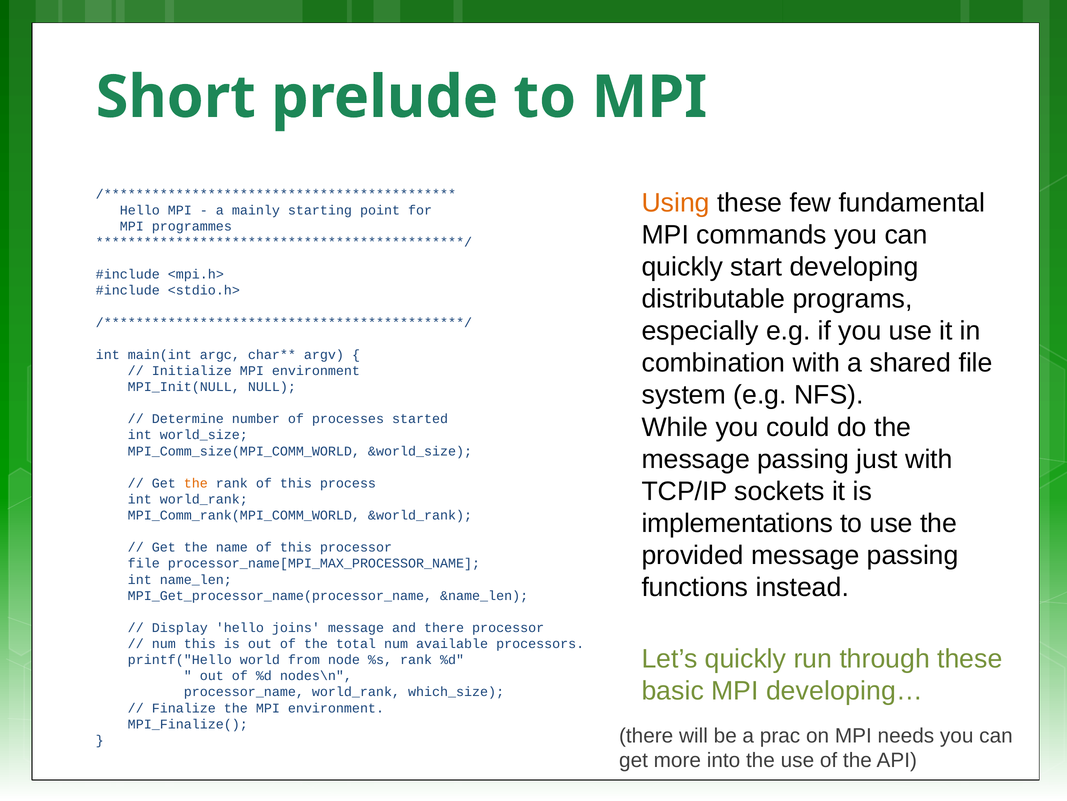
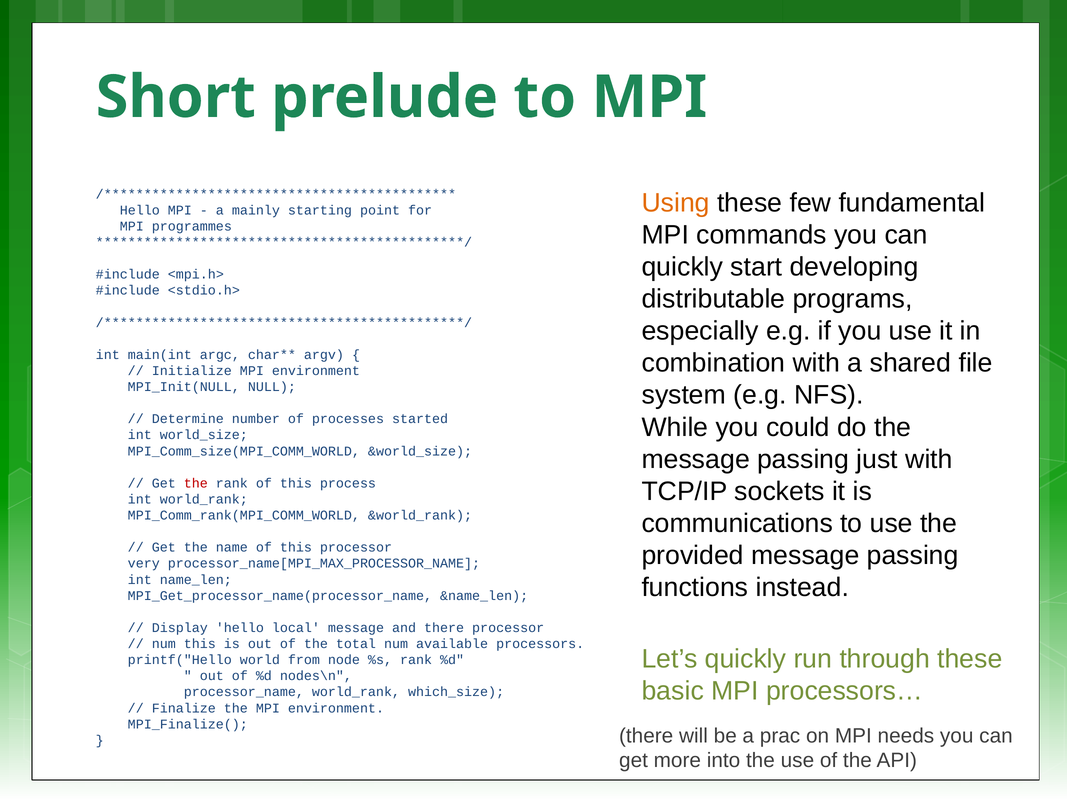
the colour: orange -> red (196, 483)
implementations: implementations -> communications (737, 523)
file: file -> very (144, 563)
joins: joins -> local (296, 627)
developing…: developing… -> processors… (844, 691)
